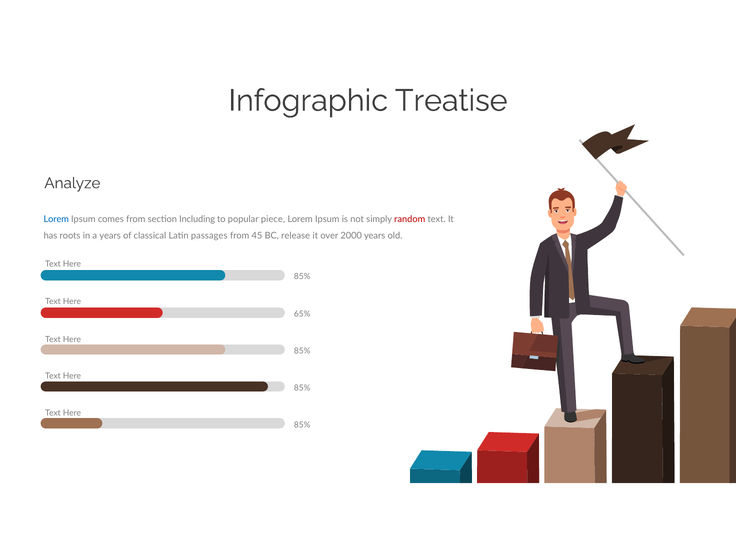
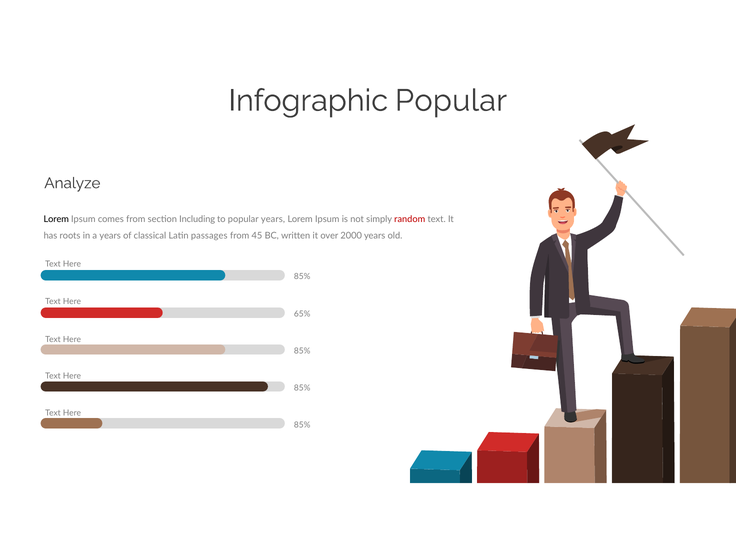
Infographic Treatise: Treatise -> Popular (451, 101)
Lorem colour: blue -> black (56, 219)
popular piece: piece -> years (273, 219)
release: release -> written (296, 236)
